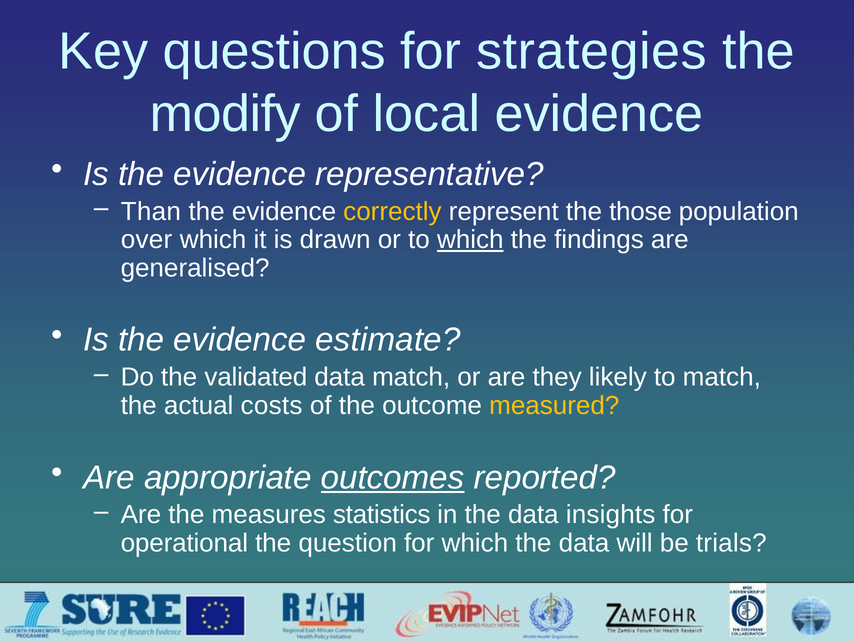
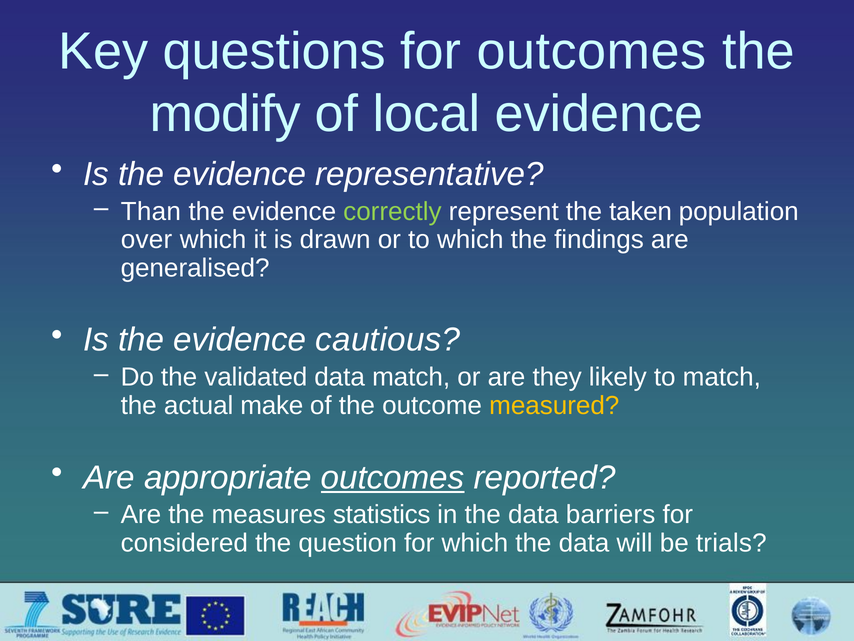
for strategies: strategies -> outcomes (591, 52)
correctly colour: yellow -> light green (392, 211)
those: those -> taken (641, 211)
which underline: present -> none (470, 240)
estimate: estimate -> cautious (388, 340)
costs: costs -> make (272, 405)
insights: insights -> barriers (611, 514)
operational: operational -> considered (184, 543)
